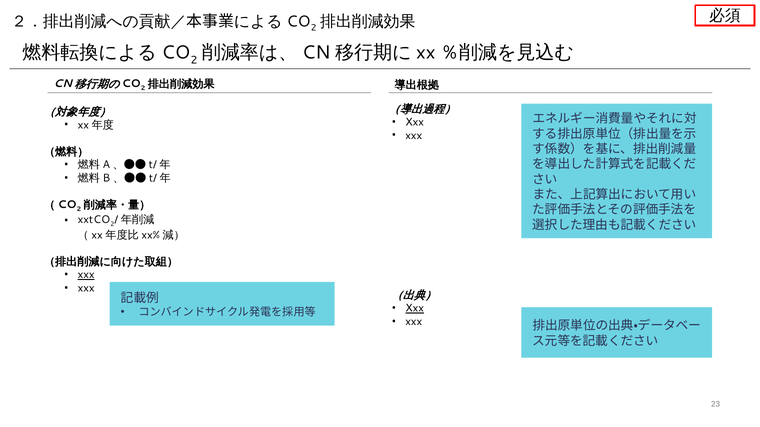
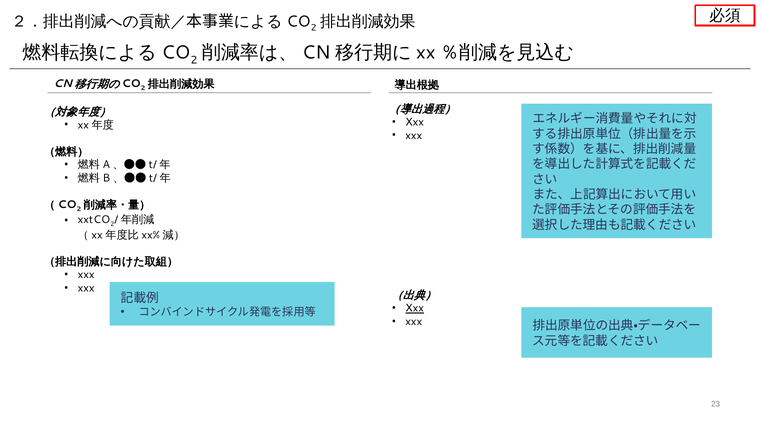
xxx underline: present -> none (86, 275)
